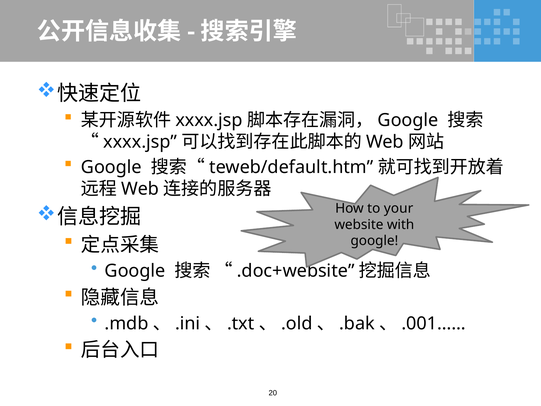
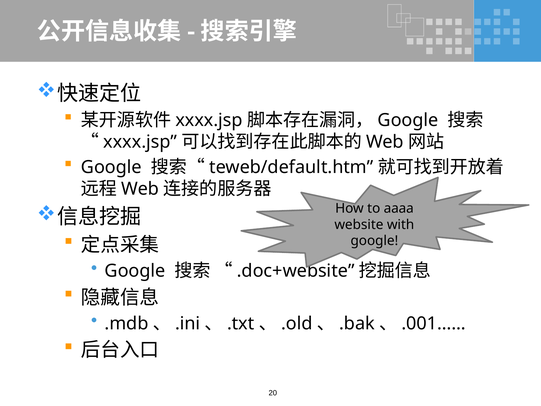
your: your -> aaaa (399, 208)
